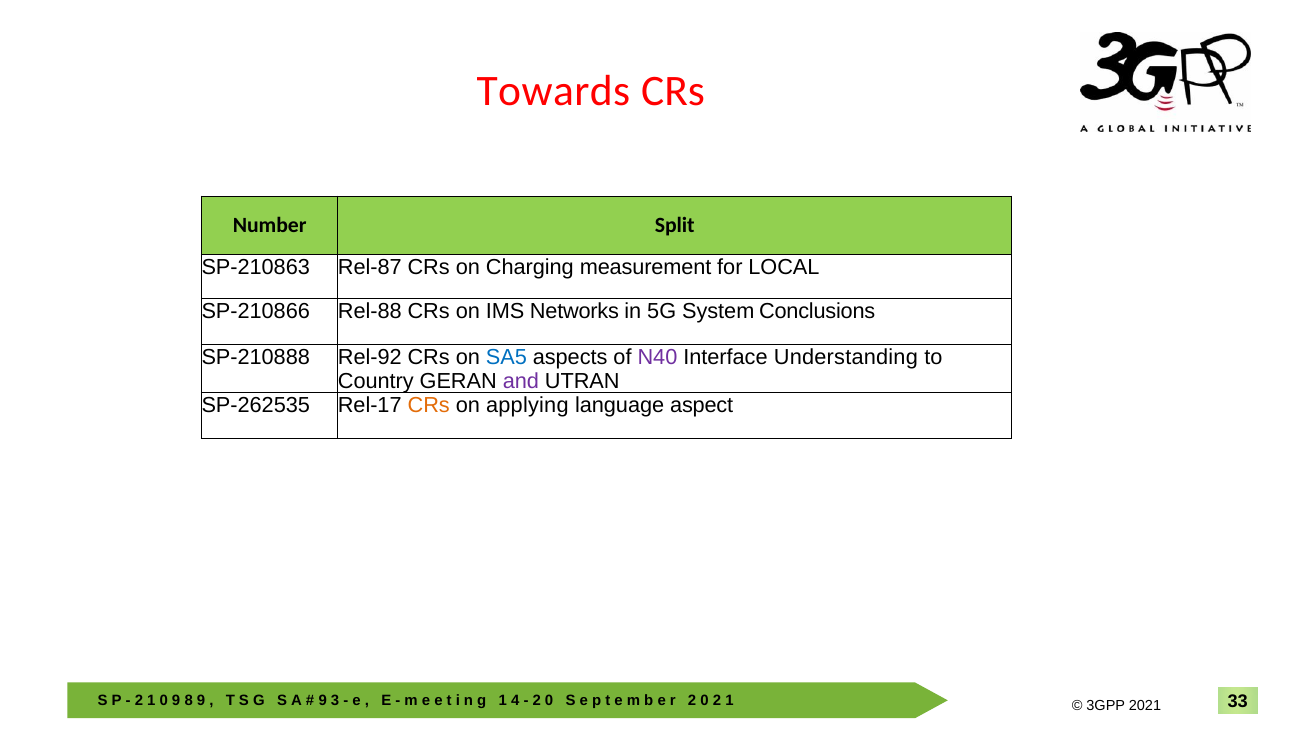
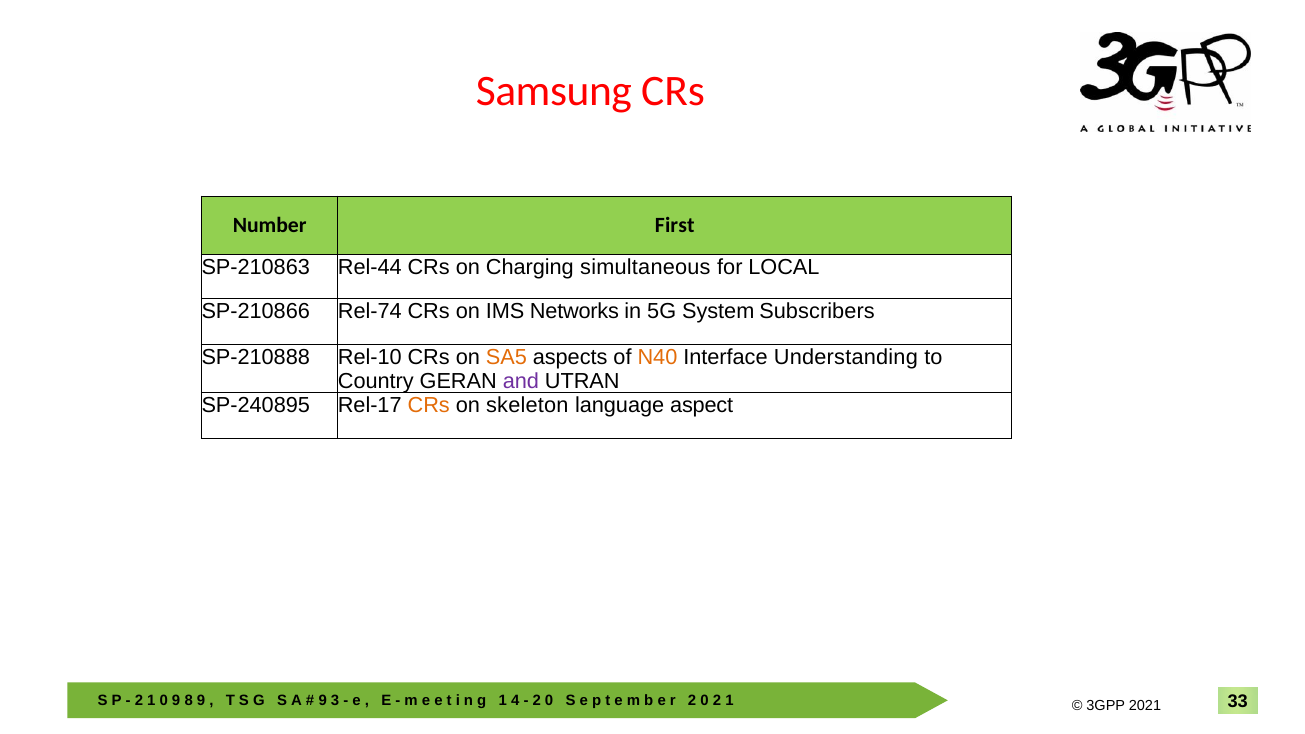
Towards: Towards -> Samsung (554, 91)
Split: Split -> First (675, 226)
Rel-87: Rel-87 -> Rel-44 (370, 267)
measurement: measurement -> simultaneous (645, 267)
Rel-88: Rel-88 -> Rel-74 (370, 311)
Conclusions: Conclusions -> Subscribers (817, 311)
Rel-92: Rel-92 -> Rel-10 (370, 357)
SA5 colour: blue -> orange (506, 357)
N40 colour: purple -> orange (657, 357)
SP-262535: SP-262535 -> SP-240895 (256, 405)
applying: applying -> skeleton (527, 405)
